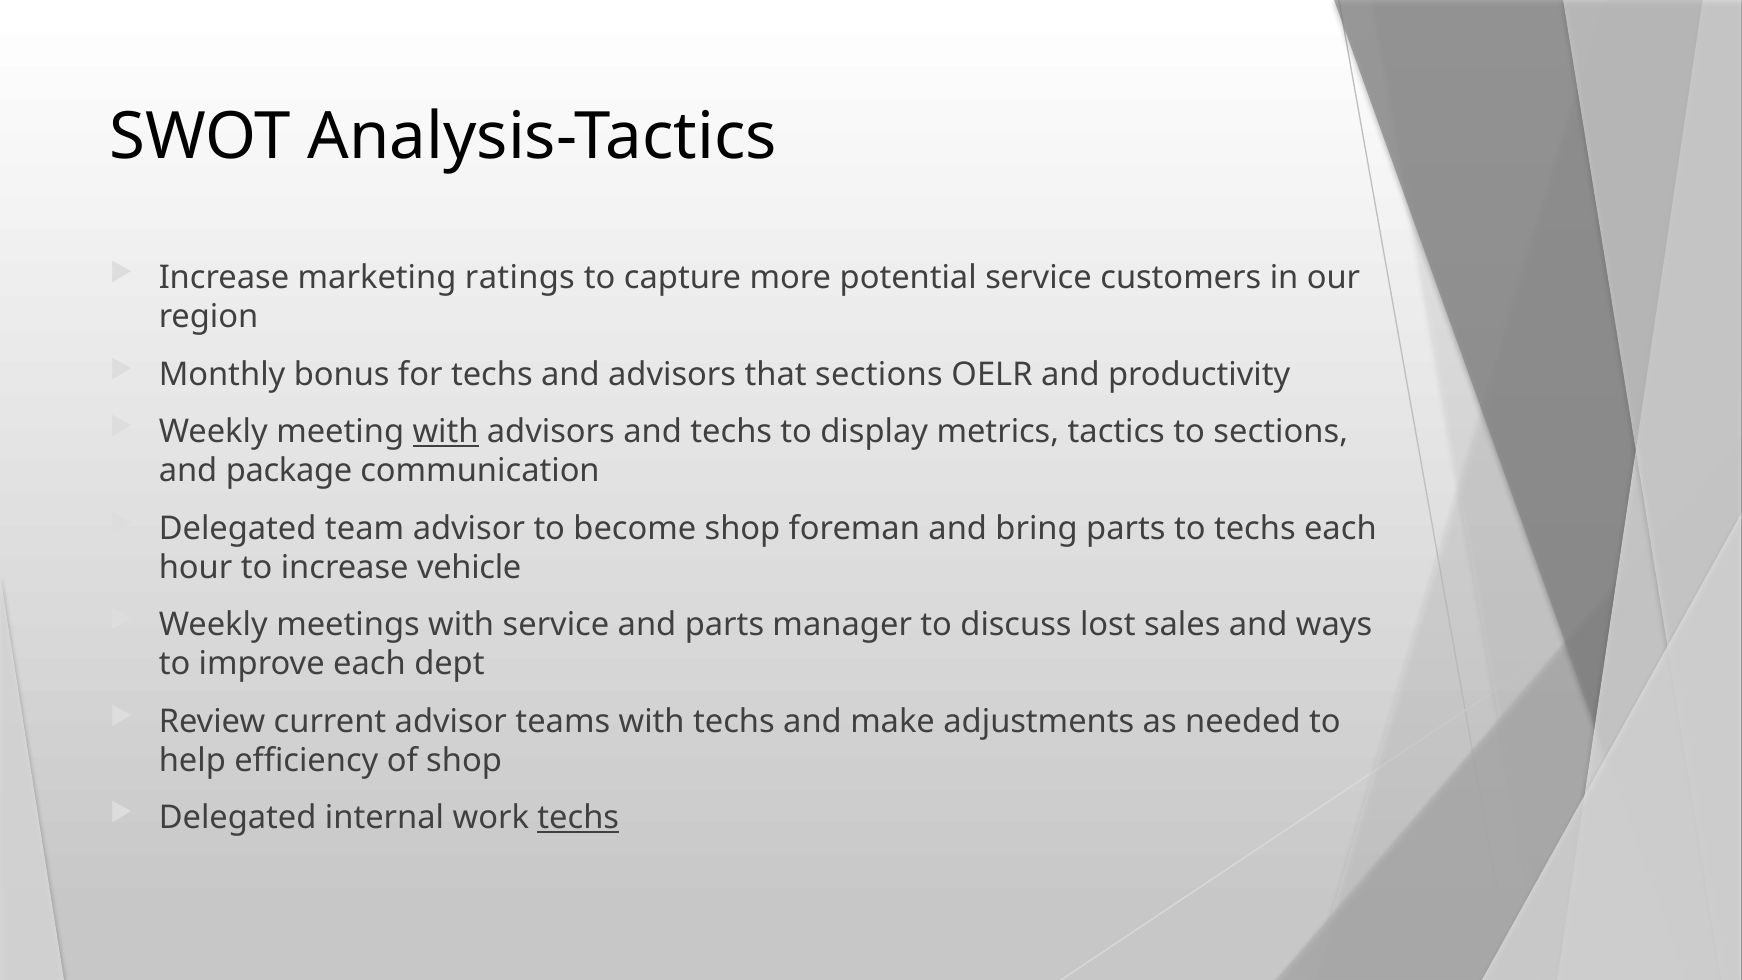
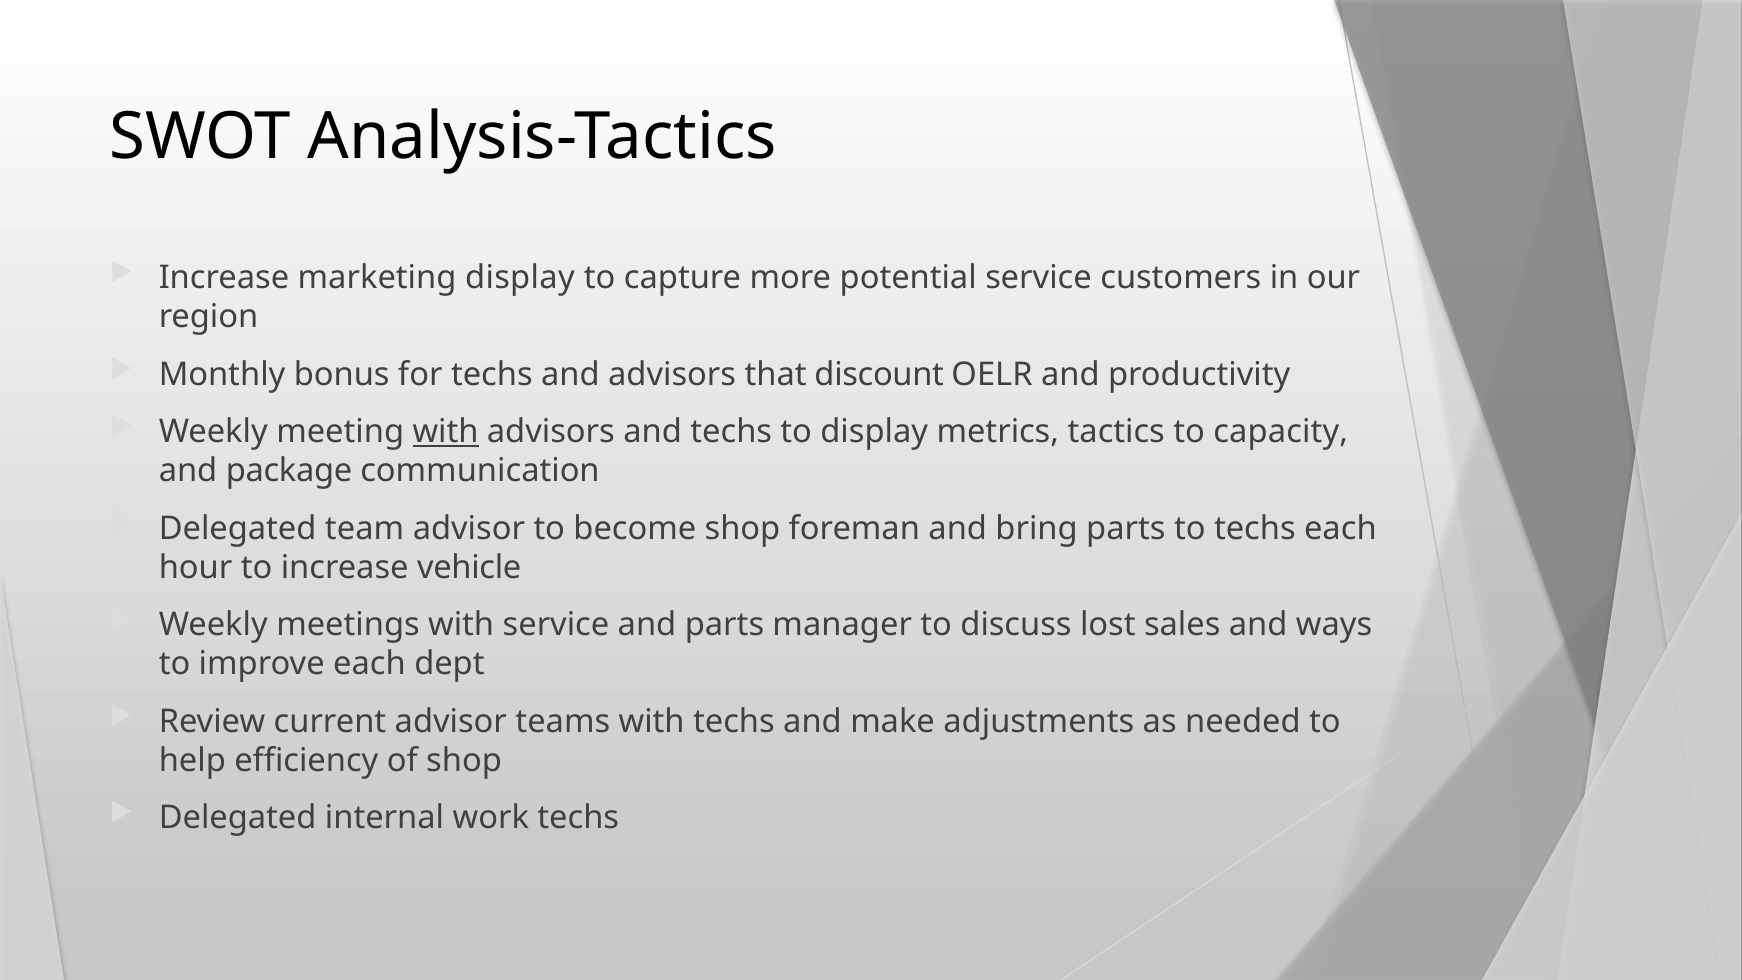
marketing ratings: ratings -> display (520, 278)
that sections: sections -> discount (879, 374)
to sections: sections -> capacity (1281, 432)
techs underline: present -> none (578, 818)
